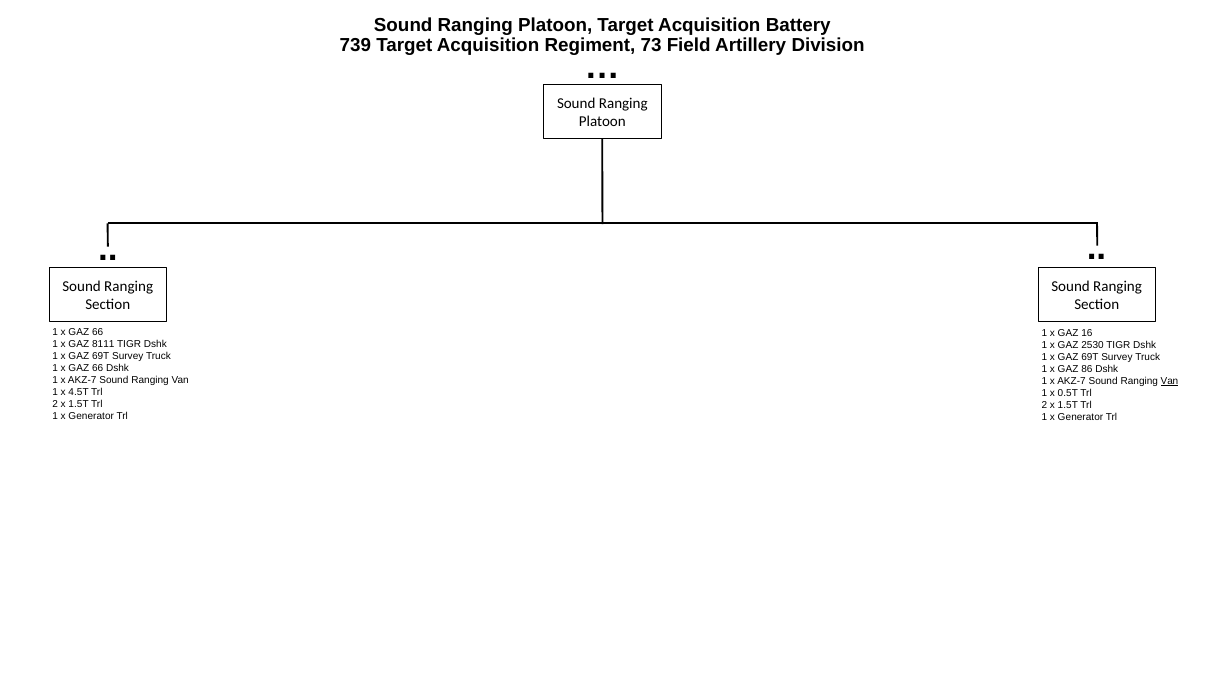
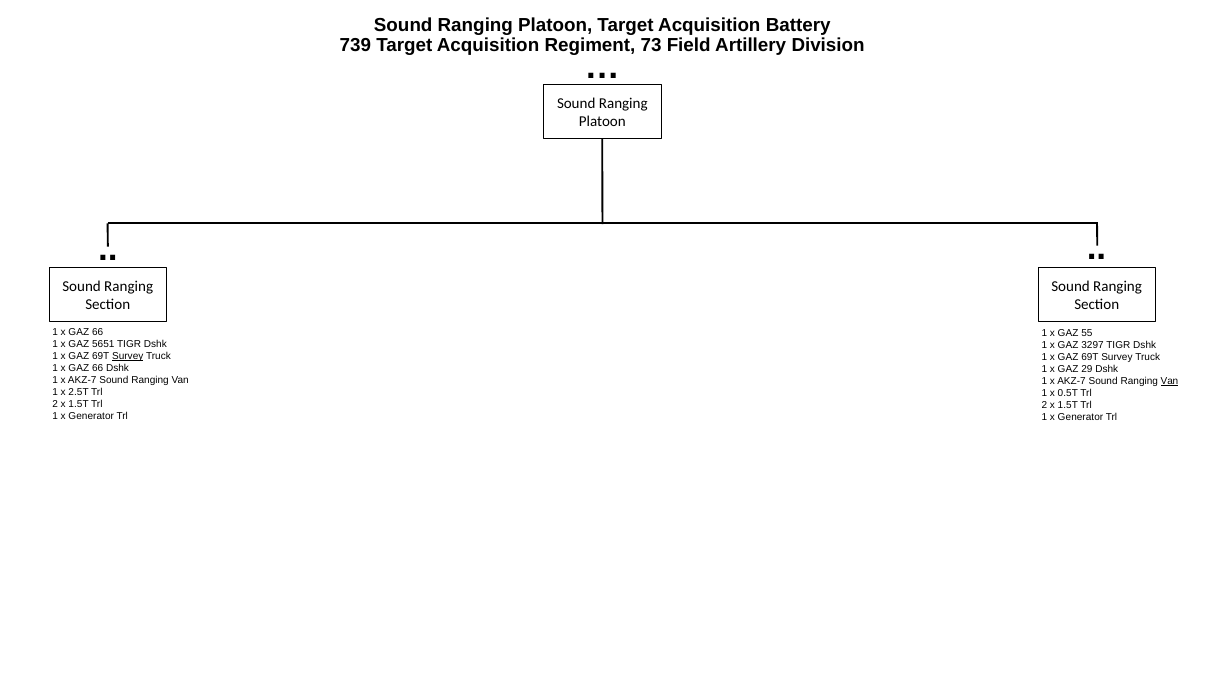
16: 16 -> 55 (1087, 333)
8111: 8111 -> 5651 (103, 344)
2530: 2530 -> 3297 (1093, 345)
Survey underline: none -> present (128, 356)
86: 86 -> 29 (1087, 369)
4.5T: 4.5T -> 2.5T (79, 392)
